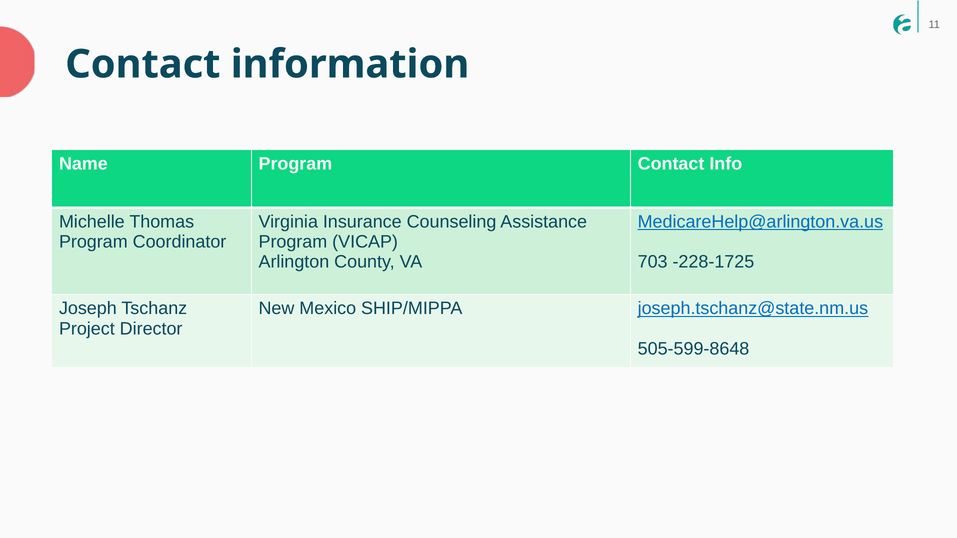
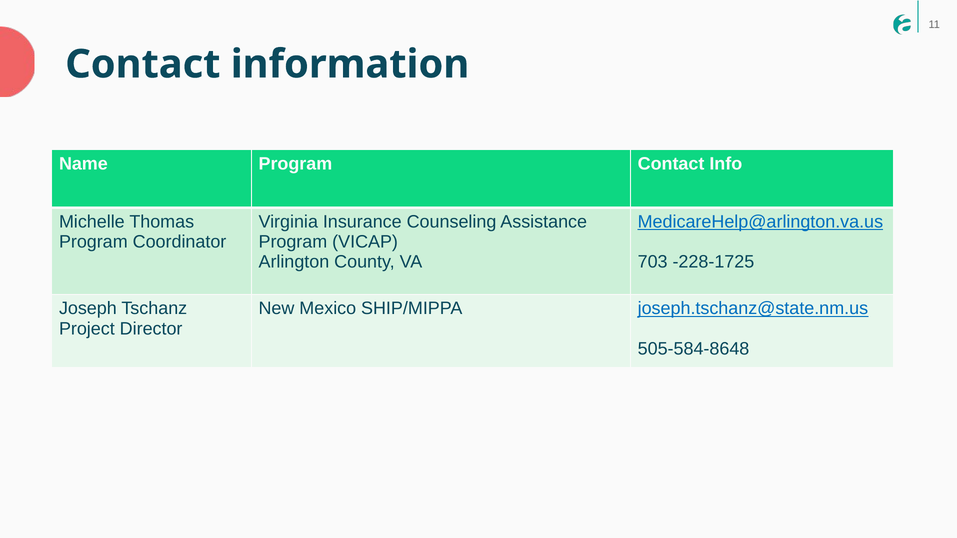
505-599-8648: 505-599-8648 -> 505-584-8648 (694, 349)
